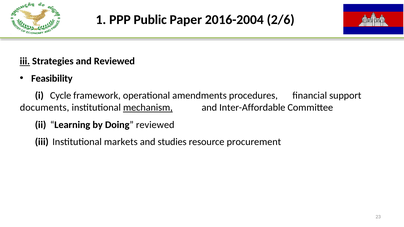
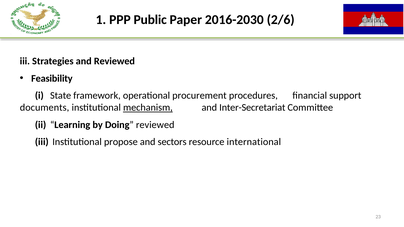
2016-2004: 2016-2004 -> 2016-2030 (234, 20)
iii underline: present -> none (25, 61)
Cycle: Cycle -> State (61, 96)
amendments: amendments -> procurement (200, 96)
Inter-Affordable: Inter-Affordable -> Inter-Secretariat (252, 108)
markets: markets -> propose (121, 142)
studies: studies -> sectors (172, 142)
procurement: procurement -> international (254, 142)
